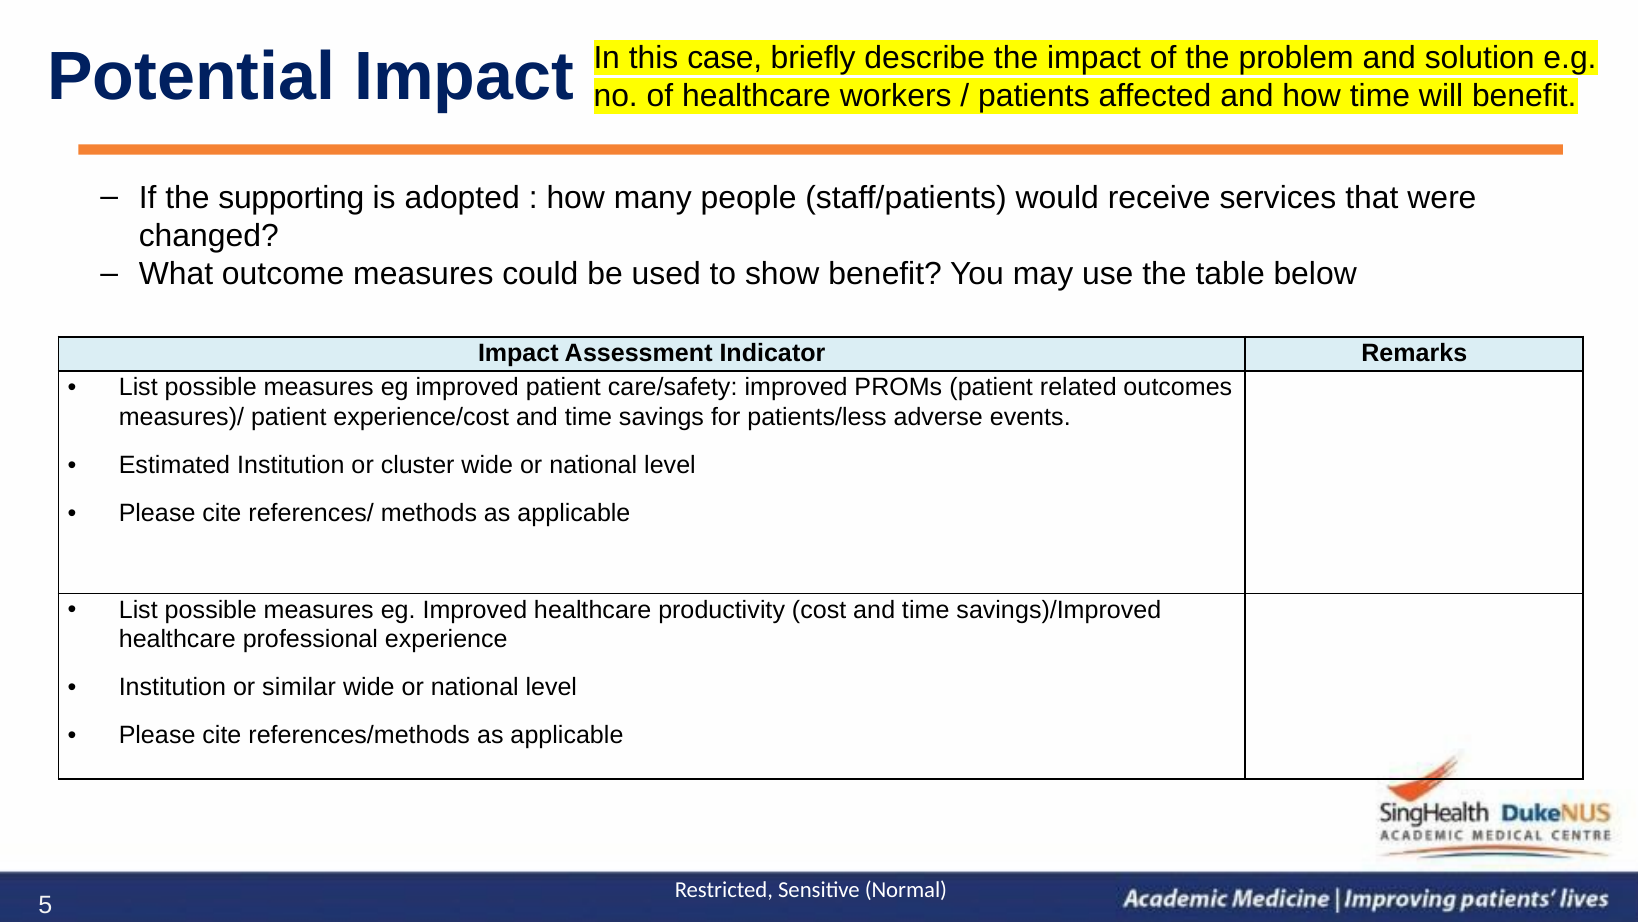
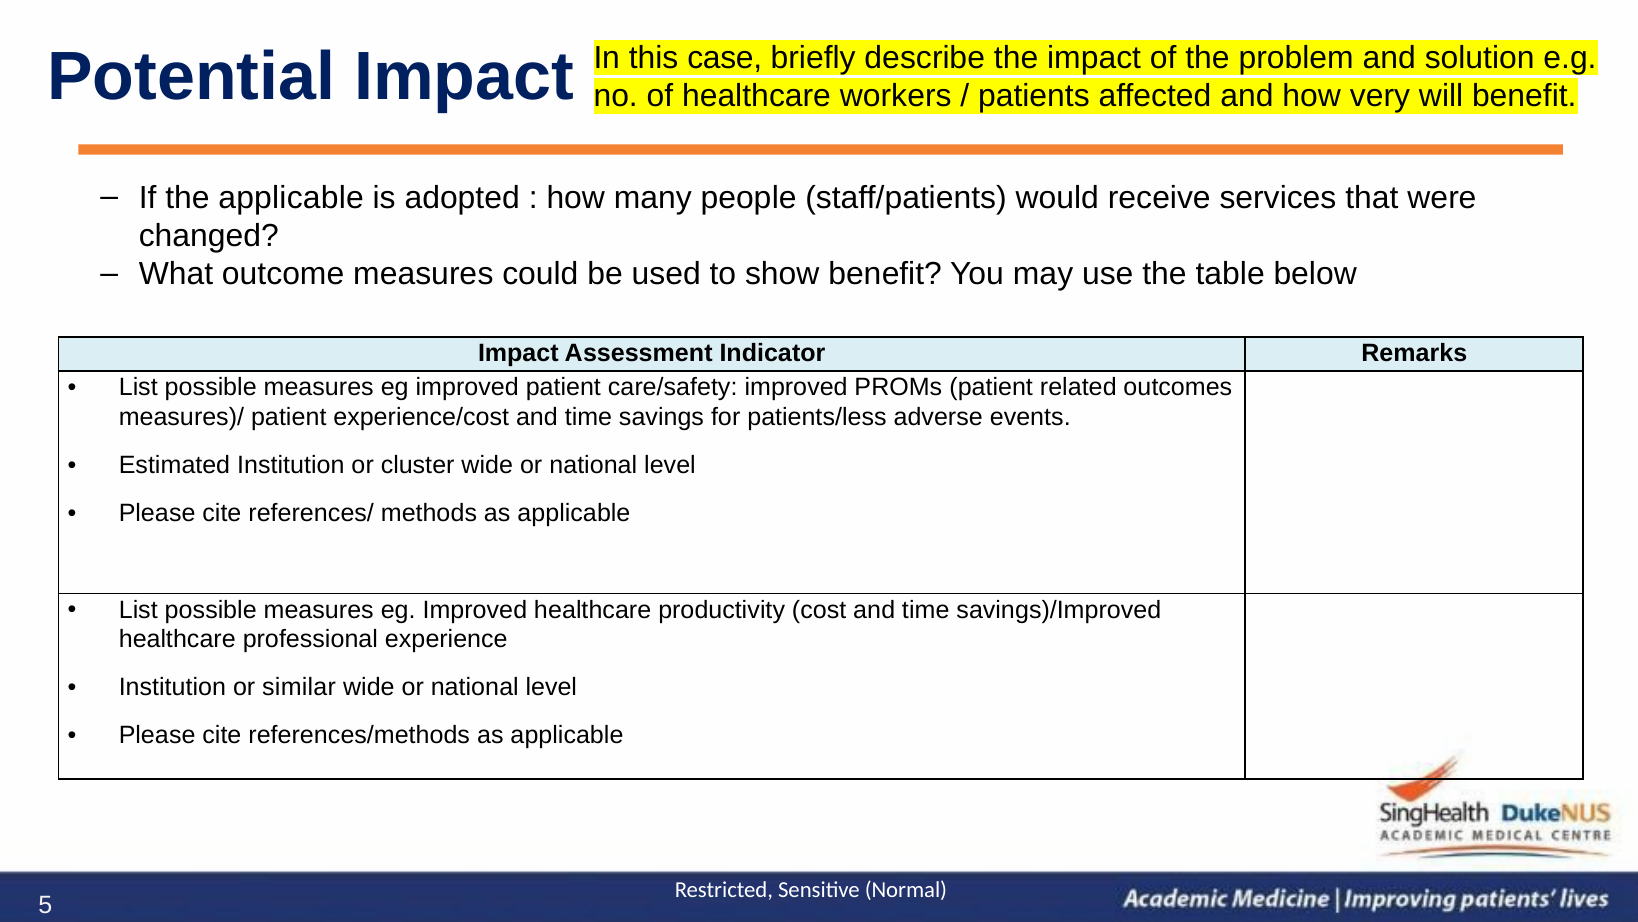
how time: time -> very (1380, 96)
the supporting: supporting -> applicable (291, 198)
